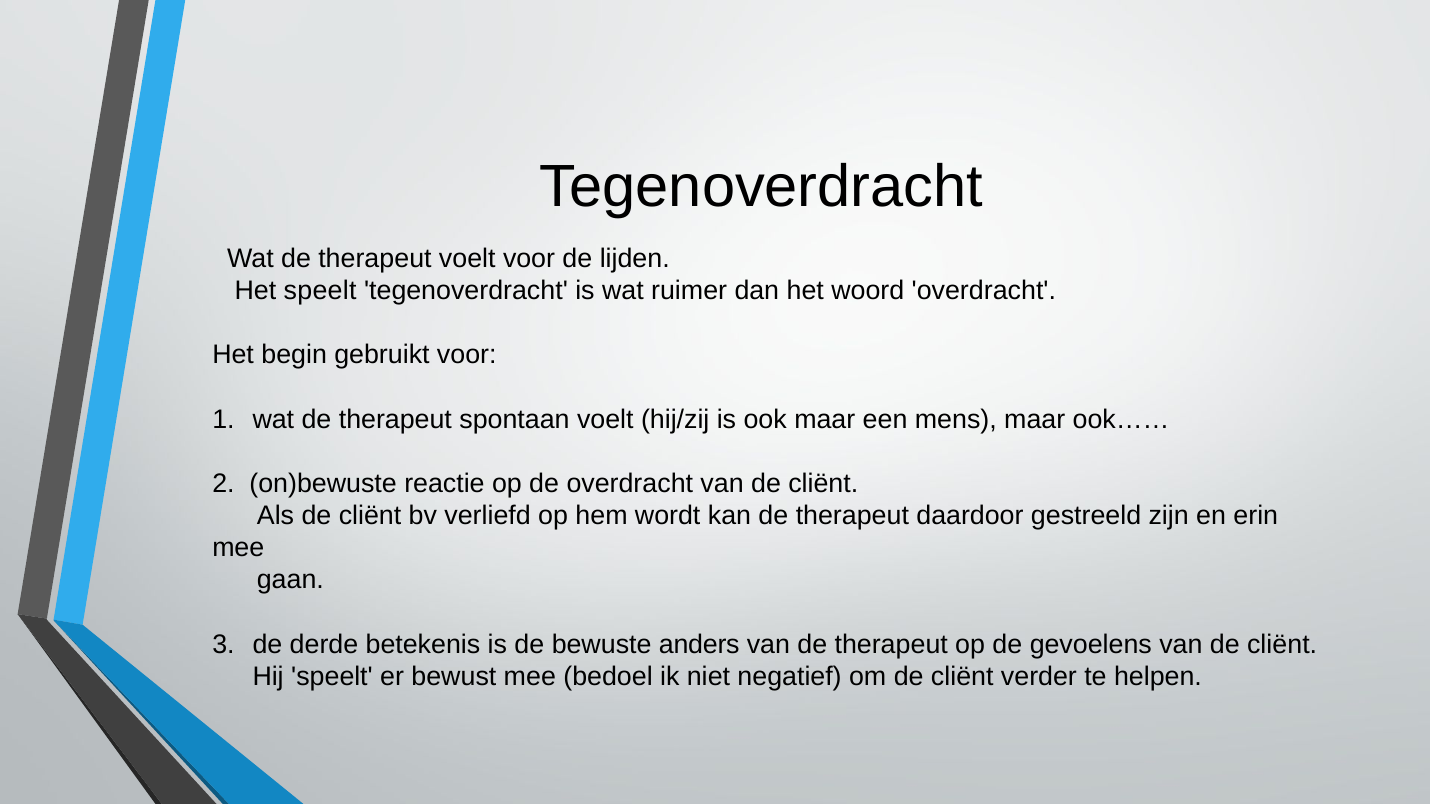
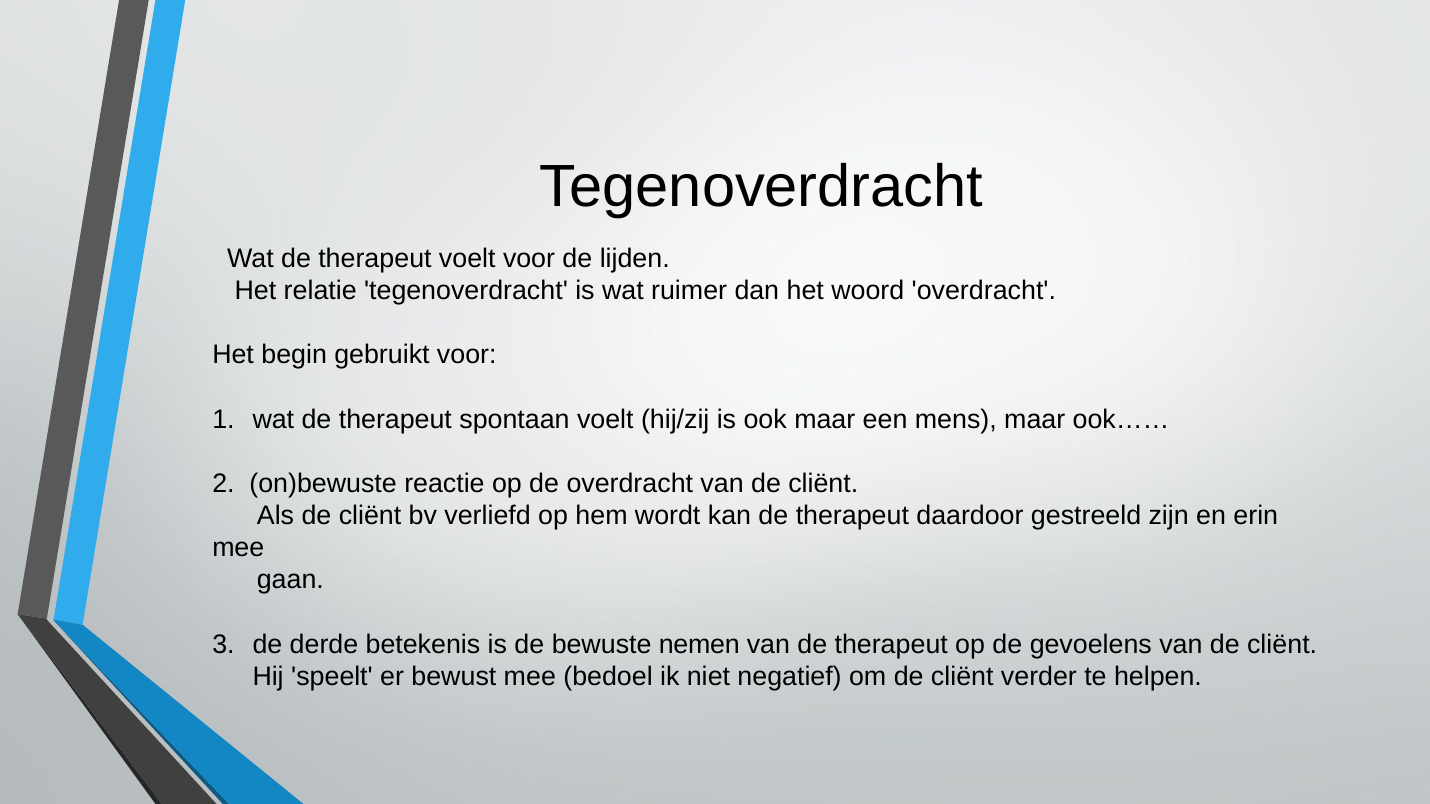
Het speelt: speelt -> relatie (320, 291)
anders: anders -> nemen (699, 645)
